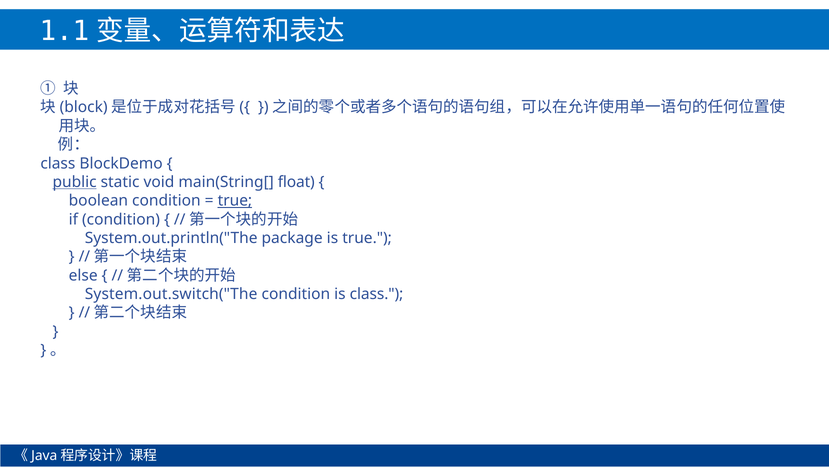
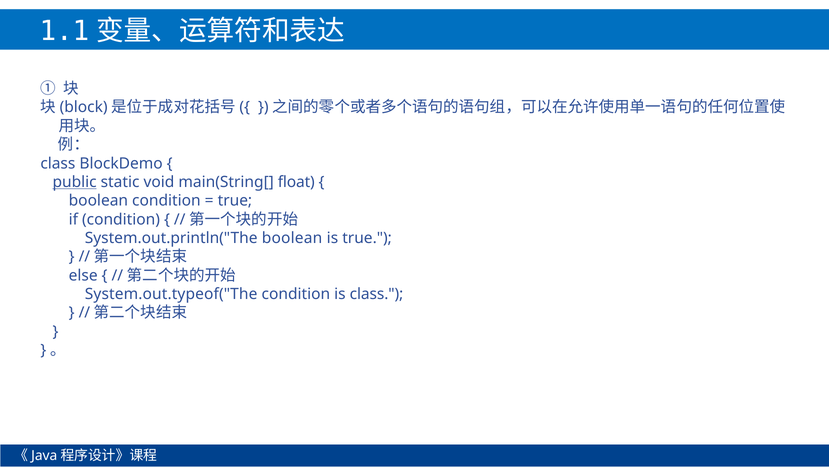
true underline: present -> none (235, 200)
System.out.println("The package: package -> boolean (292, 238)
System.out.switch("The: System.out.switch("The -> System.out.typeof("The (171, 294)
